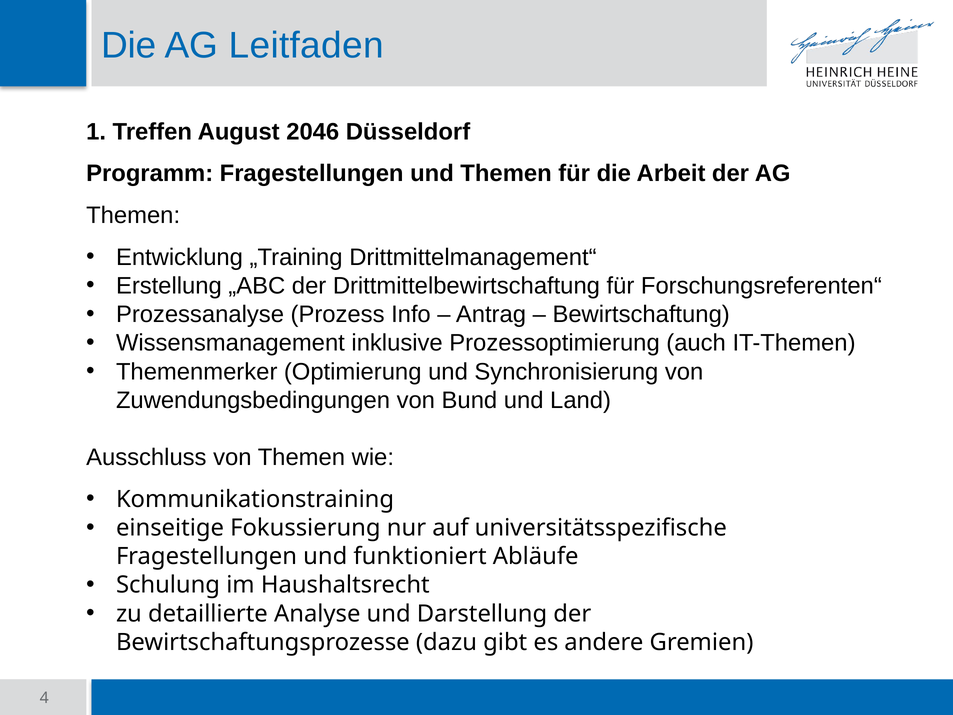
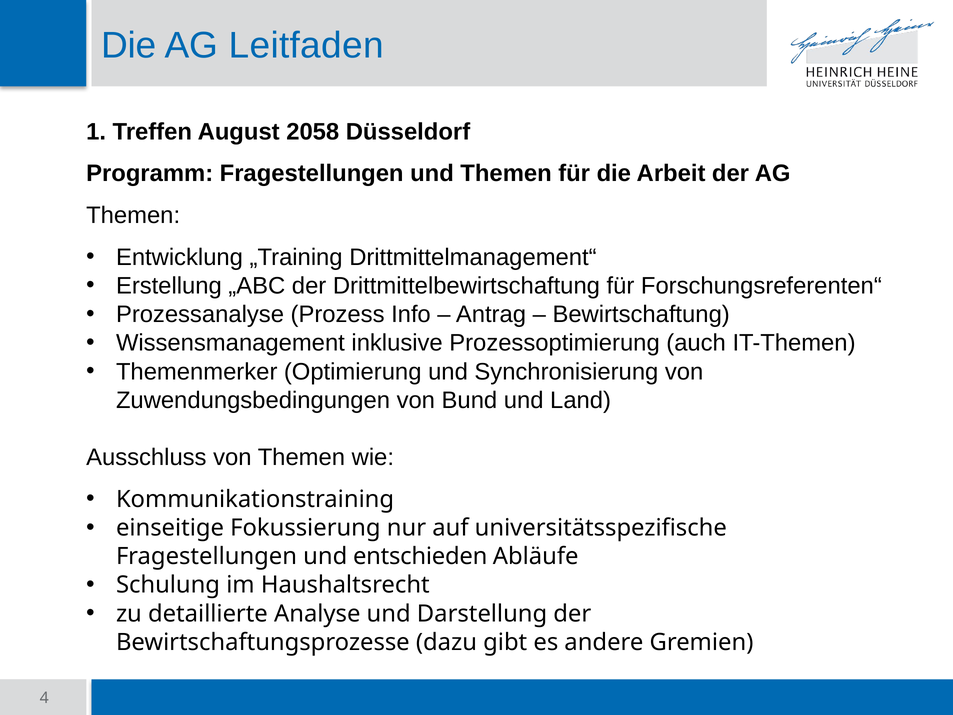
2046: 2046 -> 2058 (313, 132)
funktioniert: funktioniert -> entschieden (420, 556)
